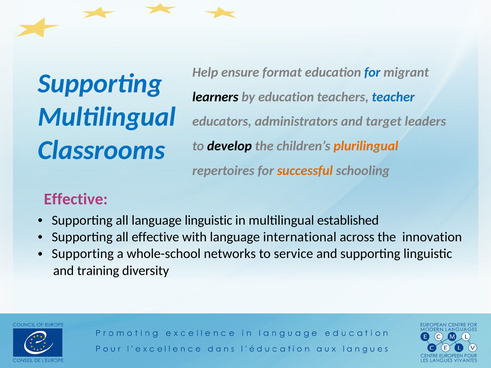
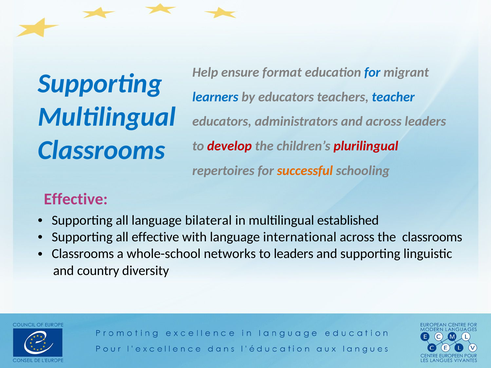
learners colour: black -> blue (215, 97)
by education: education -> educators (286, 97)
and target: target -> across (384, 122)
develop colour: black -> red (229, 146)
plurilingual colour: orange -> red (366, 146)
language linguistic: linguistic -> bilateral (208, 221)
the innovation: innovation -> classrooms (432, 237)
Supporting: Supporting -> Classrooms (83, 254)
to service: service -> leaders (294, 254)
training: training -> country (98, 271)
